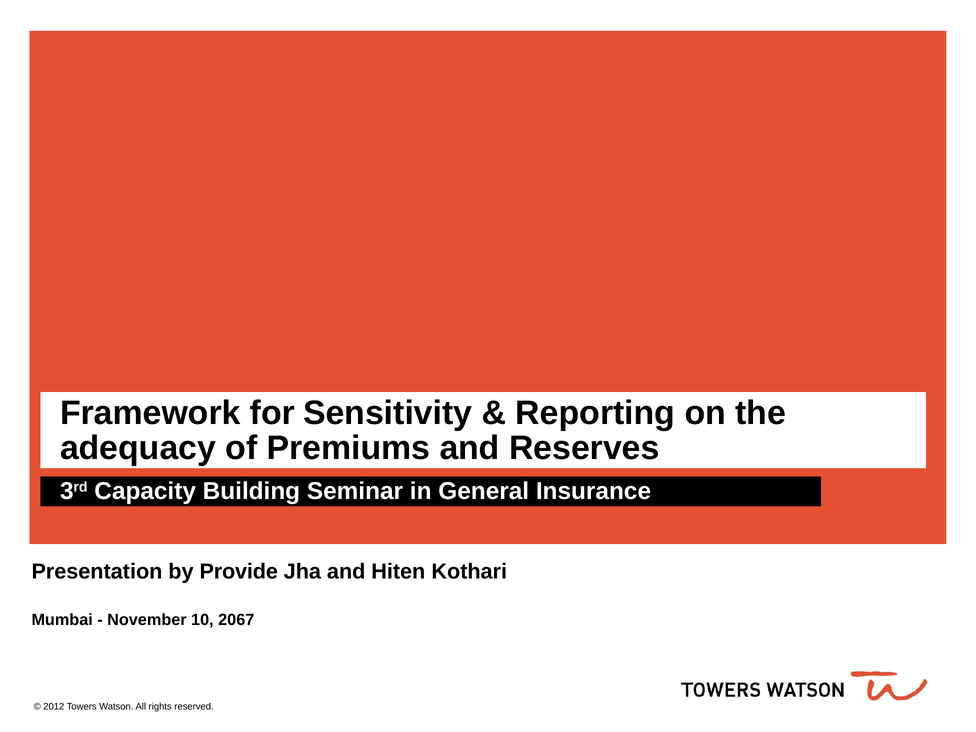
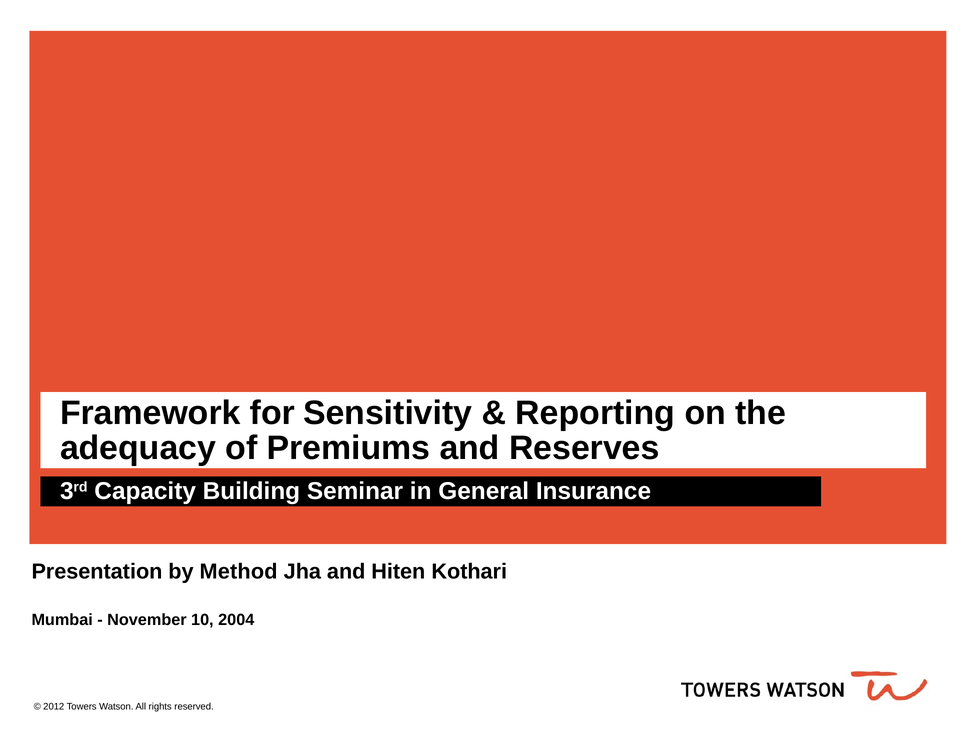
Provide: Provide -> Method (239, 571)
2067: 2067 -> 2004 (236, 620)
